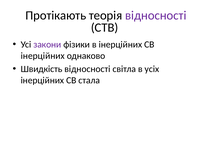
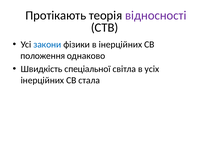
закони colour: purple -> blue (47, 44)
інерційних: інерційних -> положення (43, 56)
Швидкість відносності: відносності -> спеціальної (87, 69)
